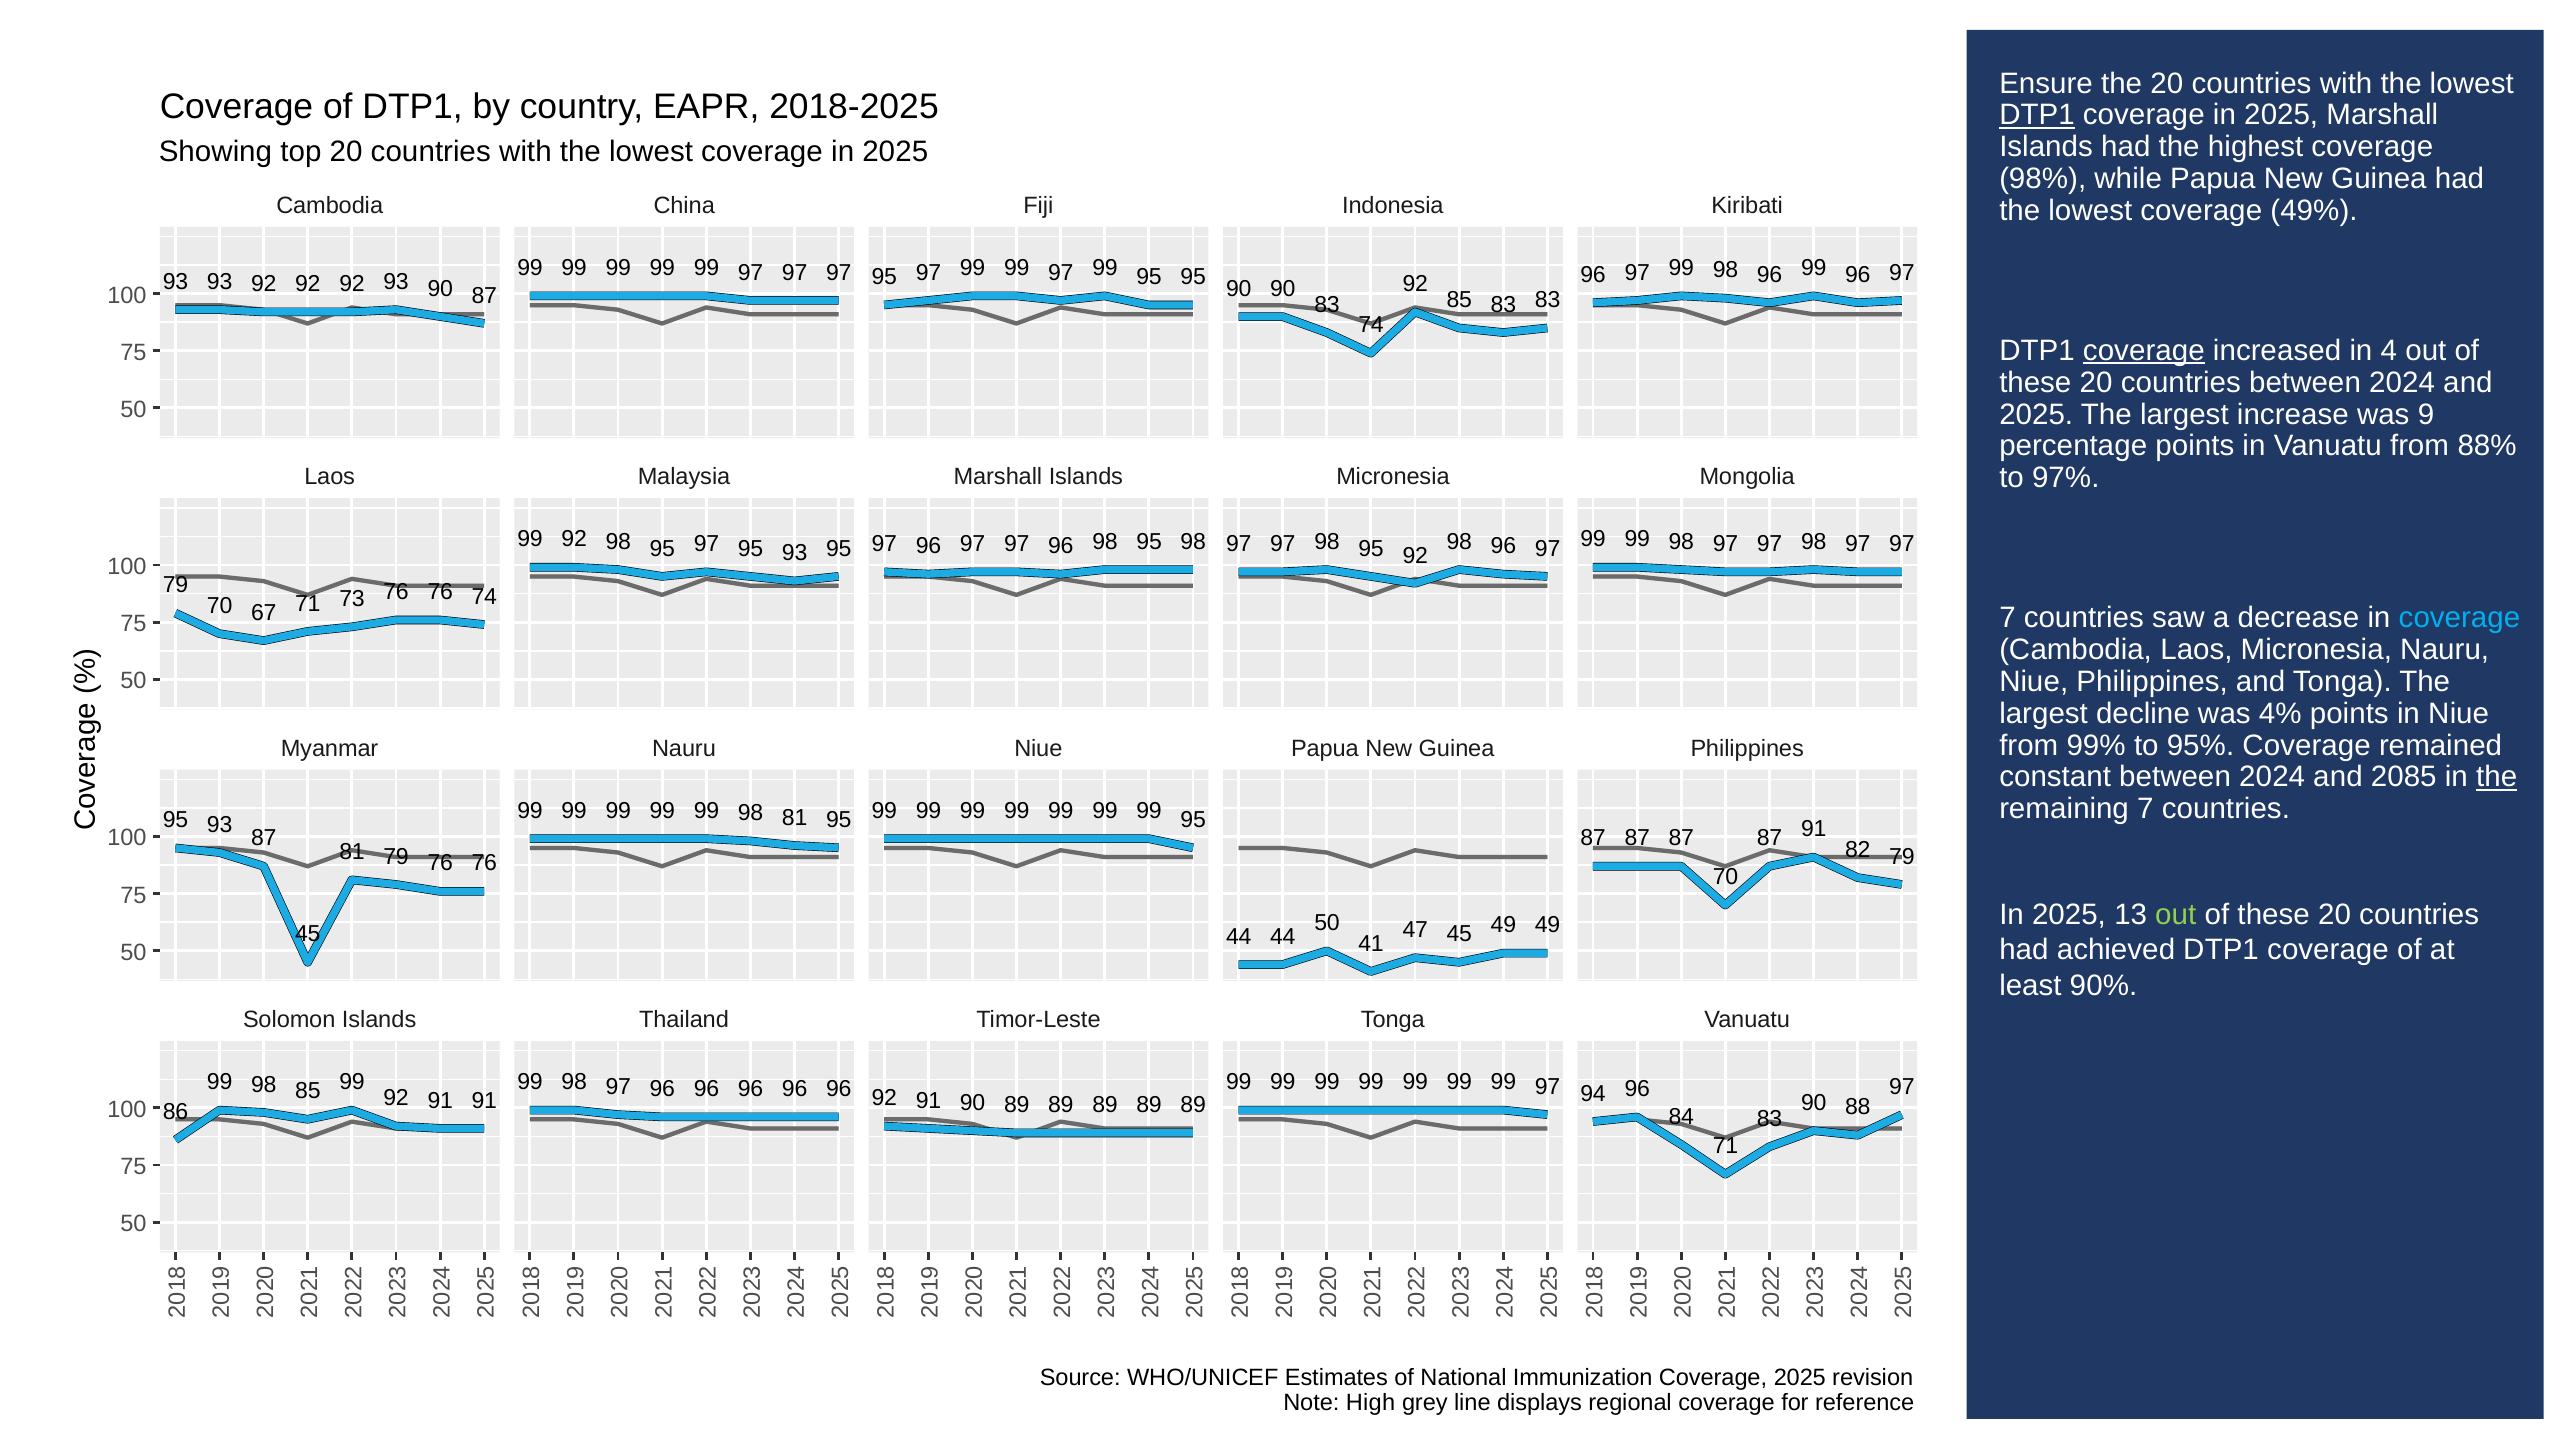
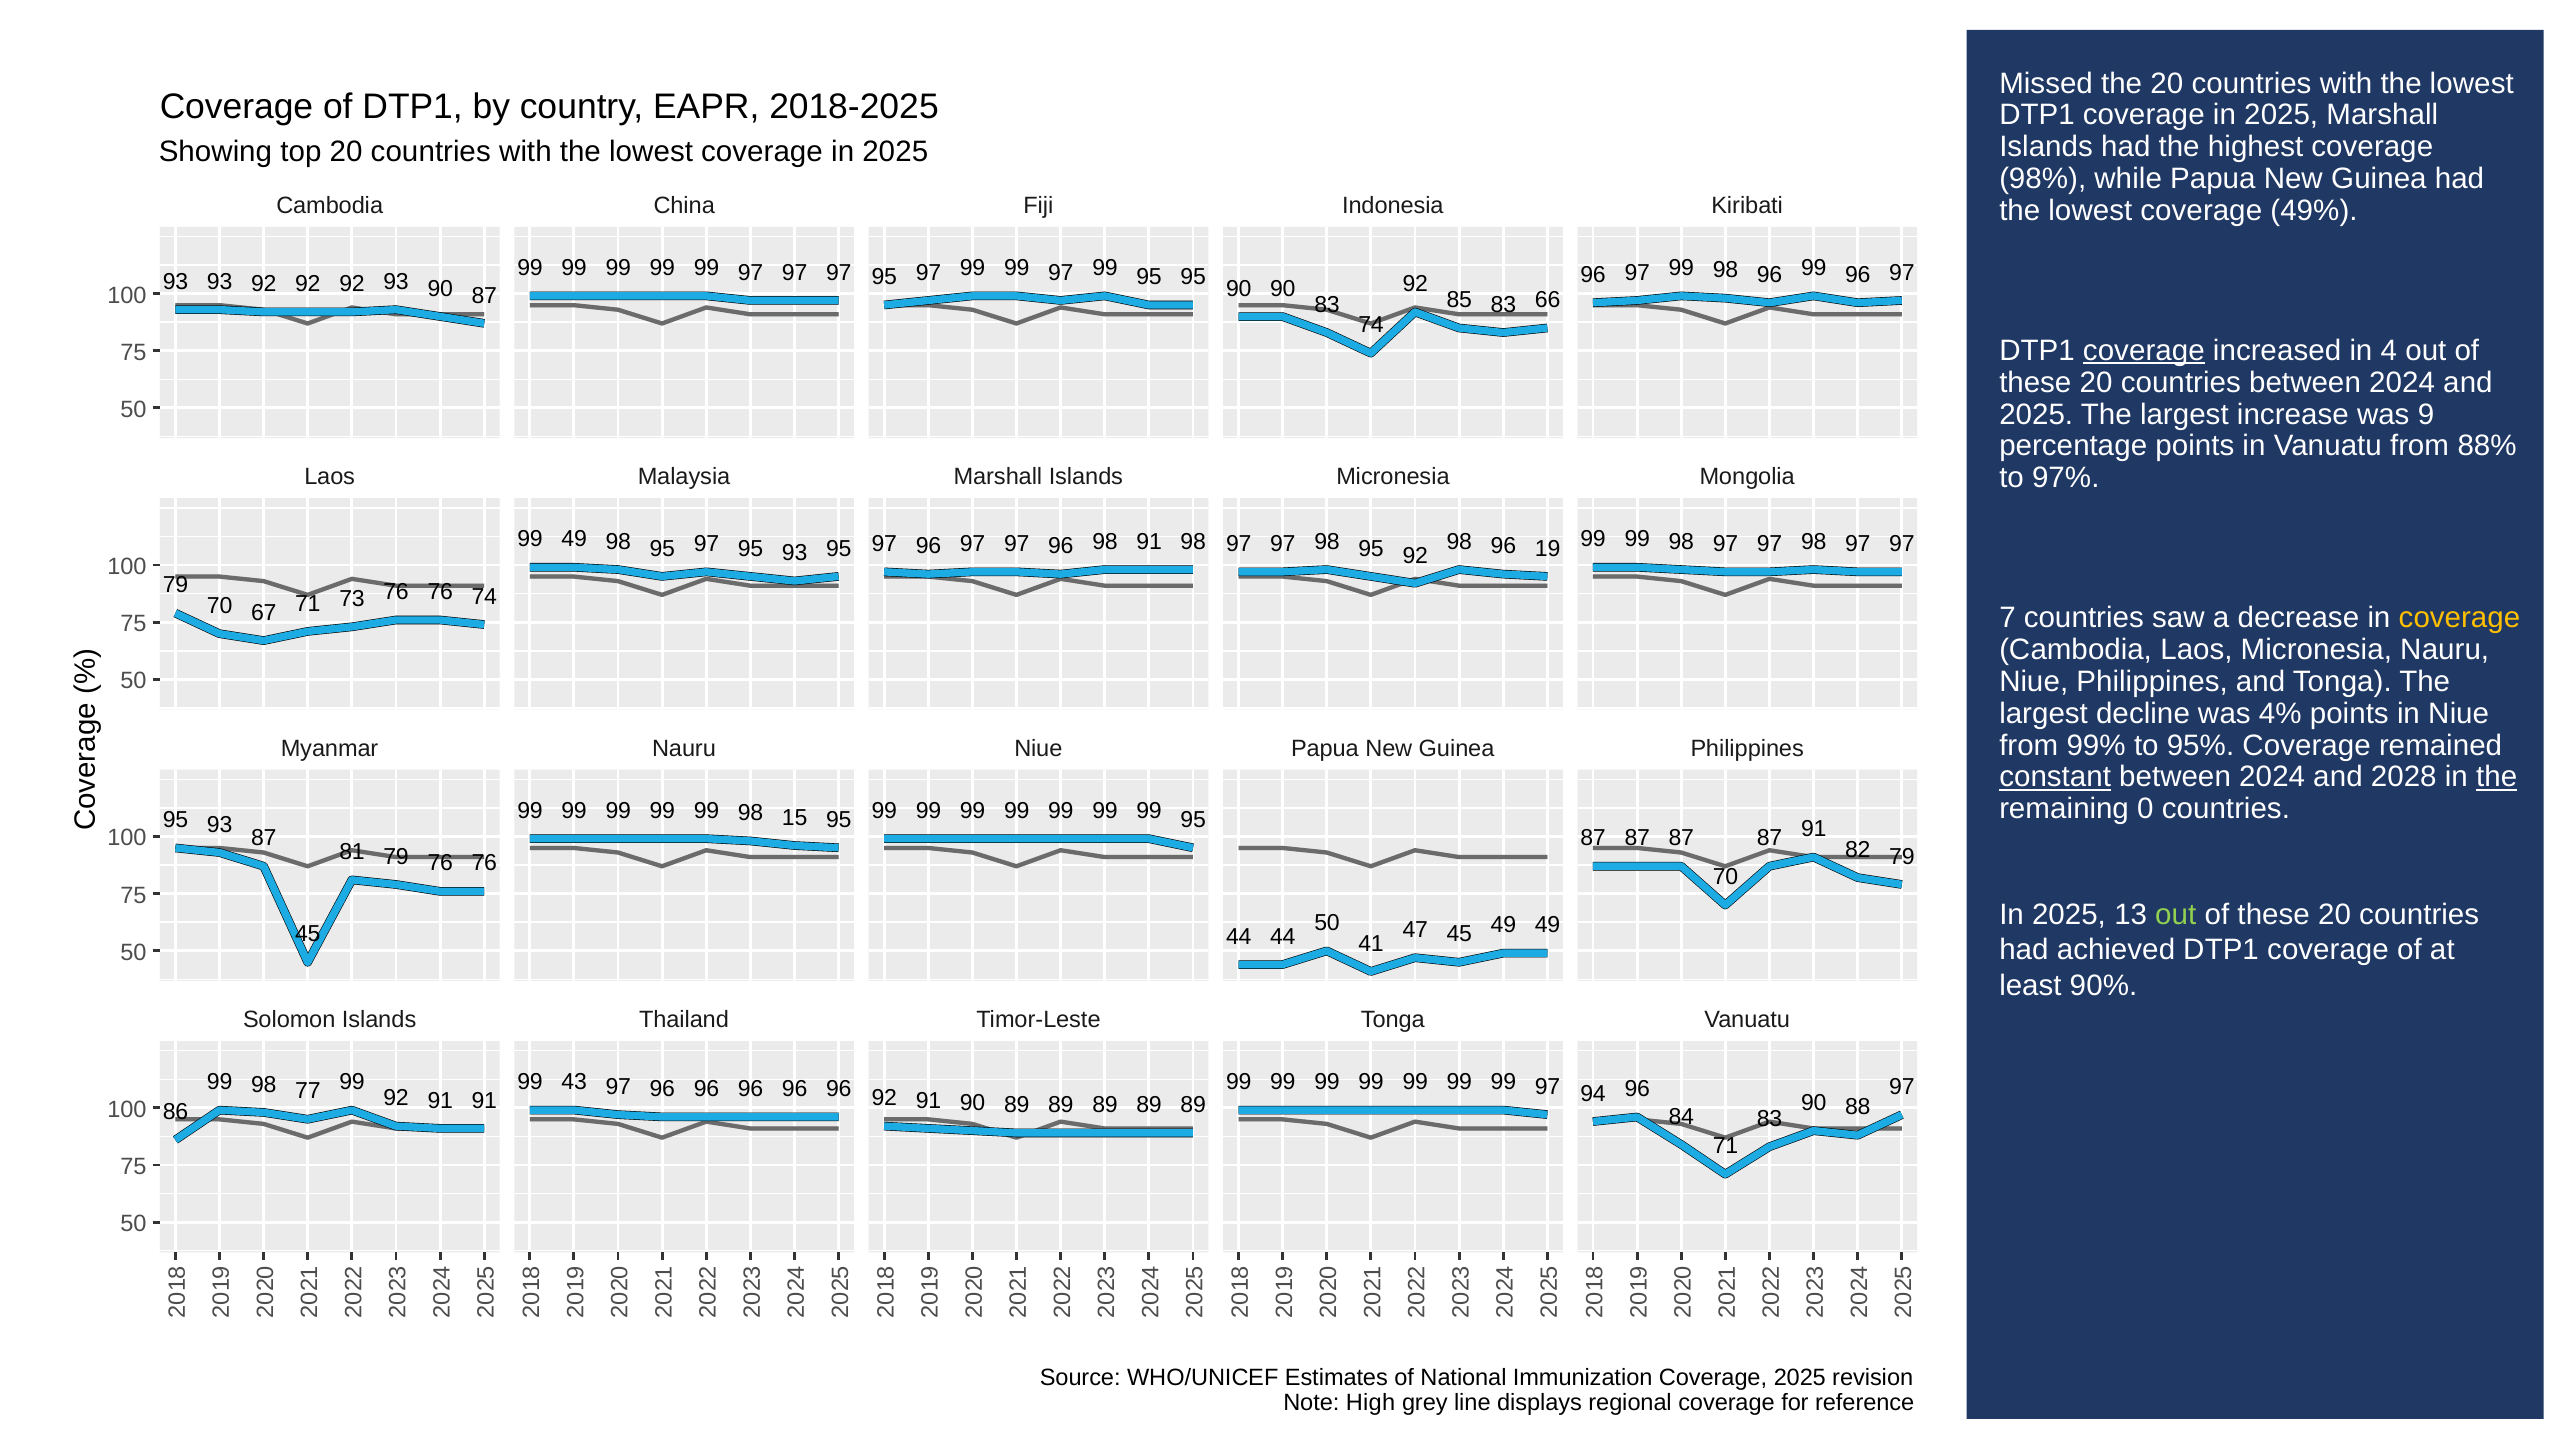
Ensure: Ensure -> Missed (2046, 83)
DTP1 underline: present -> none (2037, 115)
83 83: 83 -> 66 (1548, 300)
92: 92 -> 49 (574, 539)
98 96 97: 97 -> 19 (1548, 549)
96 98 95: 95 -> 91 (1149, 542)
coverage colour: light blue -> yellow (2459, 618)
constant underline: none -> present (2055, 777)
2085: 2085 -> 2028 (2404, 777)
remaining 7: 7 -> 0 (2145, 809)
98 81: 81 -> 15 (795, 818)
98 85: 85 -> 77 (308, 1091)
98: 98 -> 43 (574, 1082)
